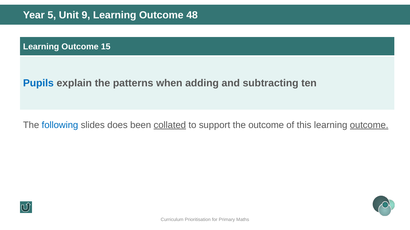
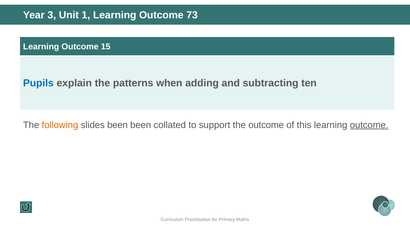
5: 5 -> 3 (52, 15)
9: 9 -> 1 (86, 15)
48: 48 -> 73 (192, 15)
following colour: blue -> orange (60, 125)
slides does: does -> been (118, 125)
collated underline: present -> none (170, 125)
